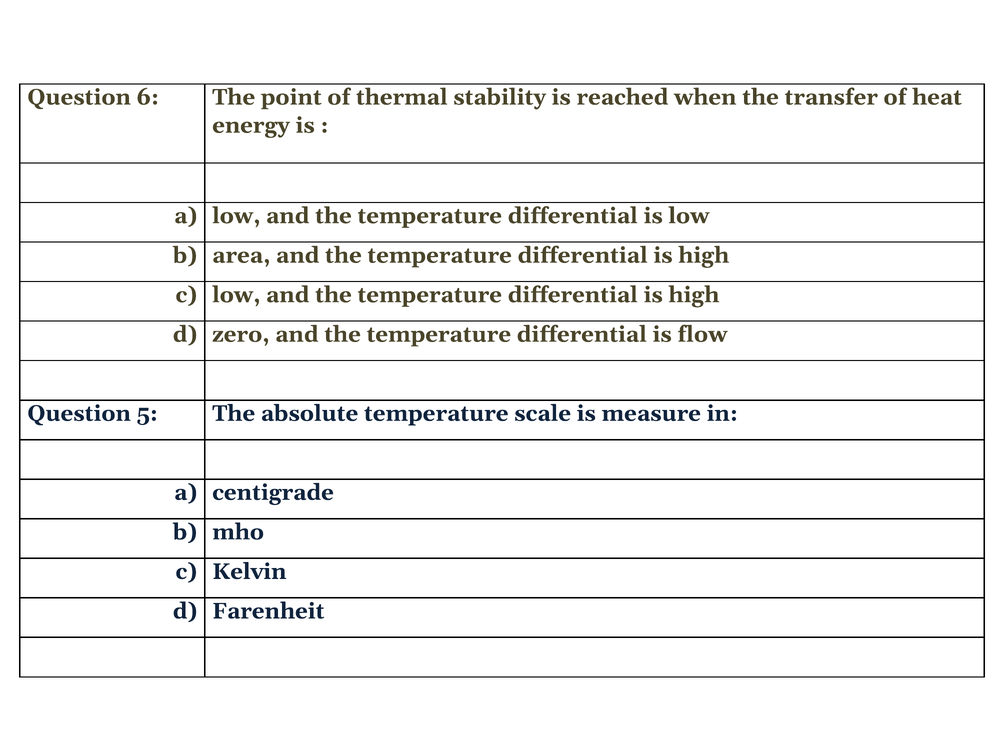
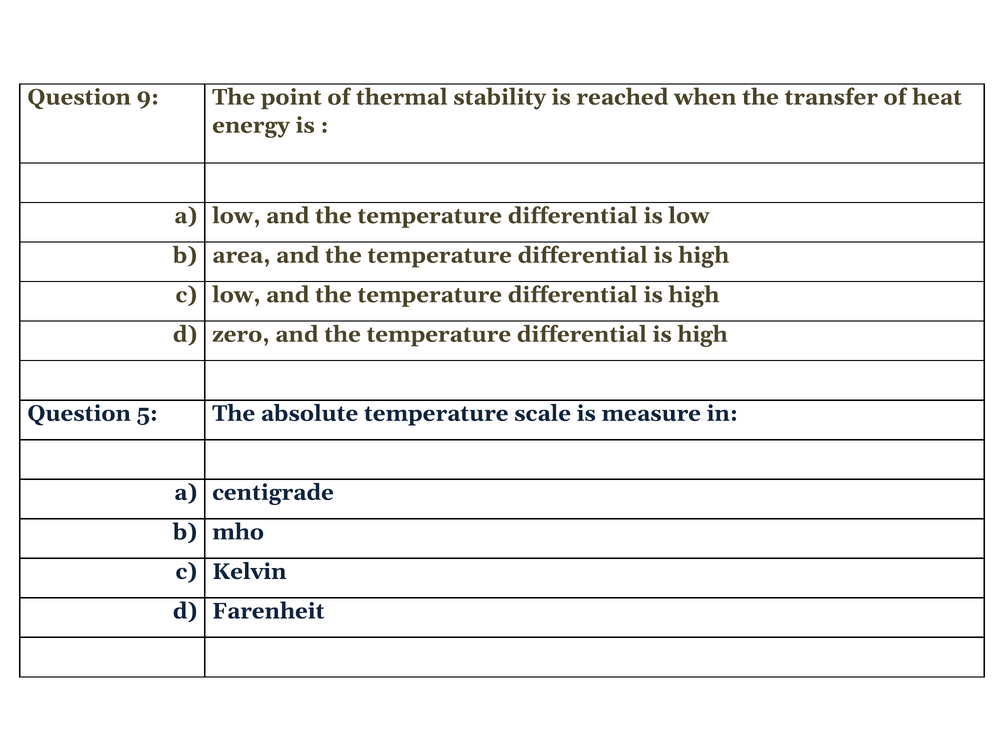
6: 6 -> 9 (148, 97)
flow: flow -> high (703, 334)
